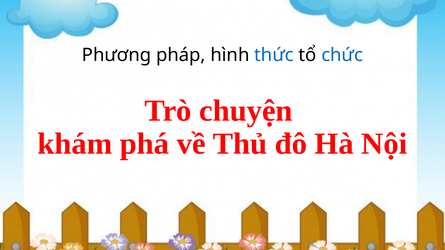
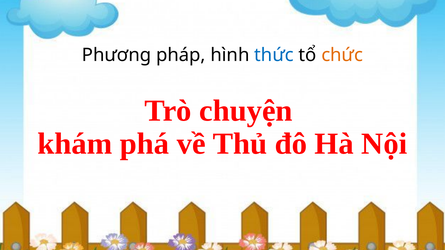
chức colour: blue -> orange (342, 55)
